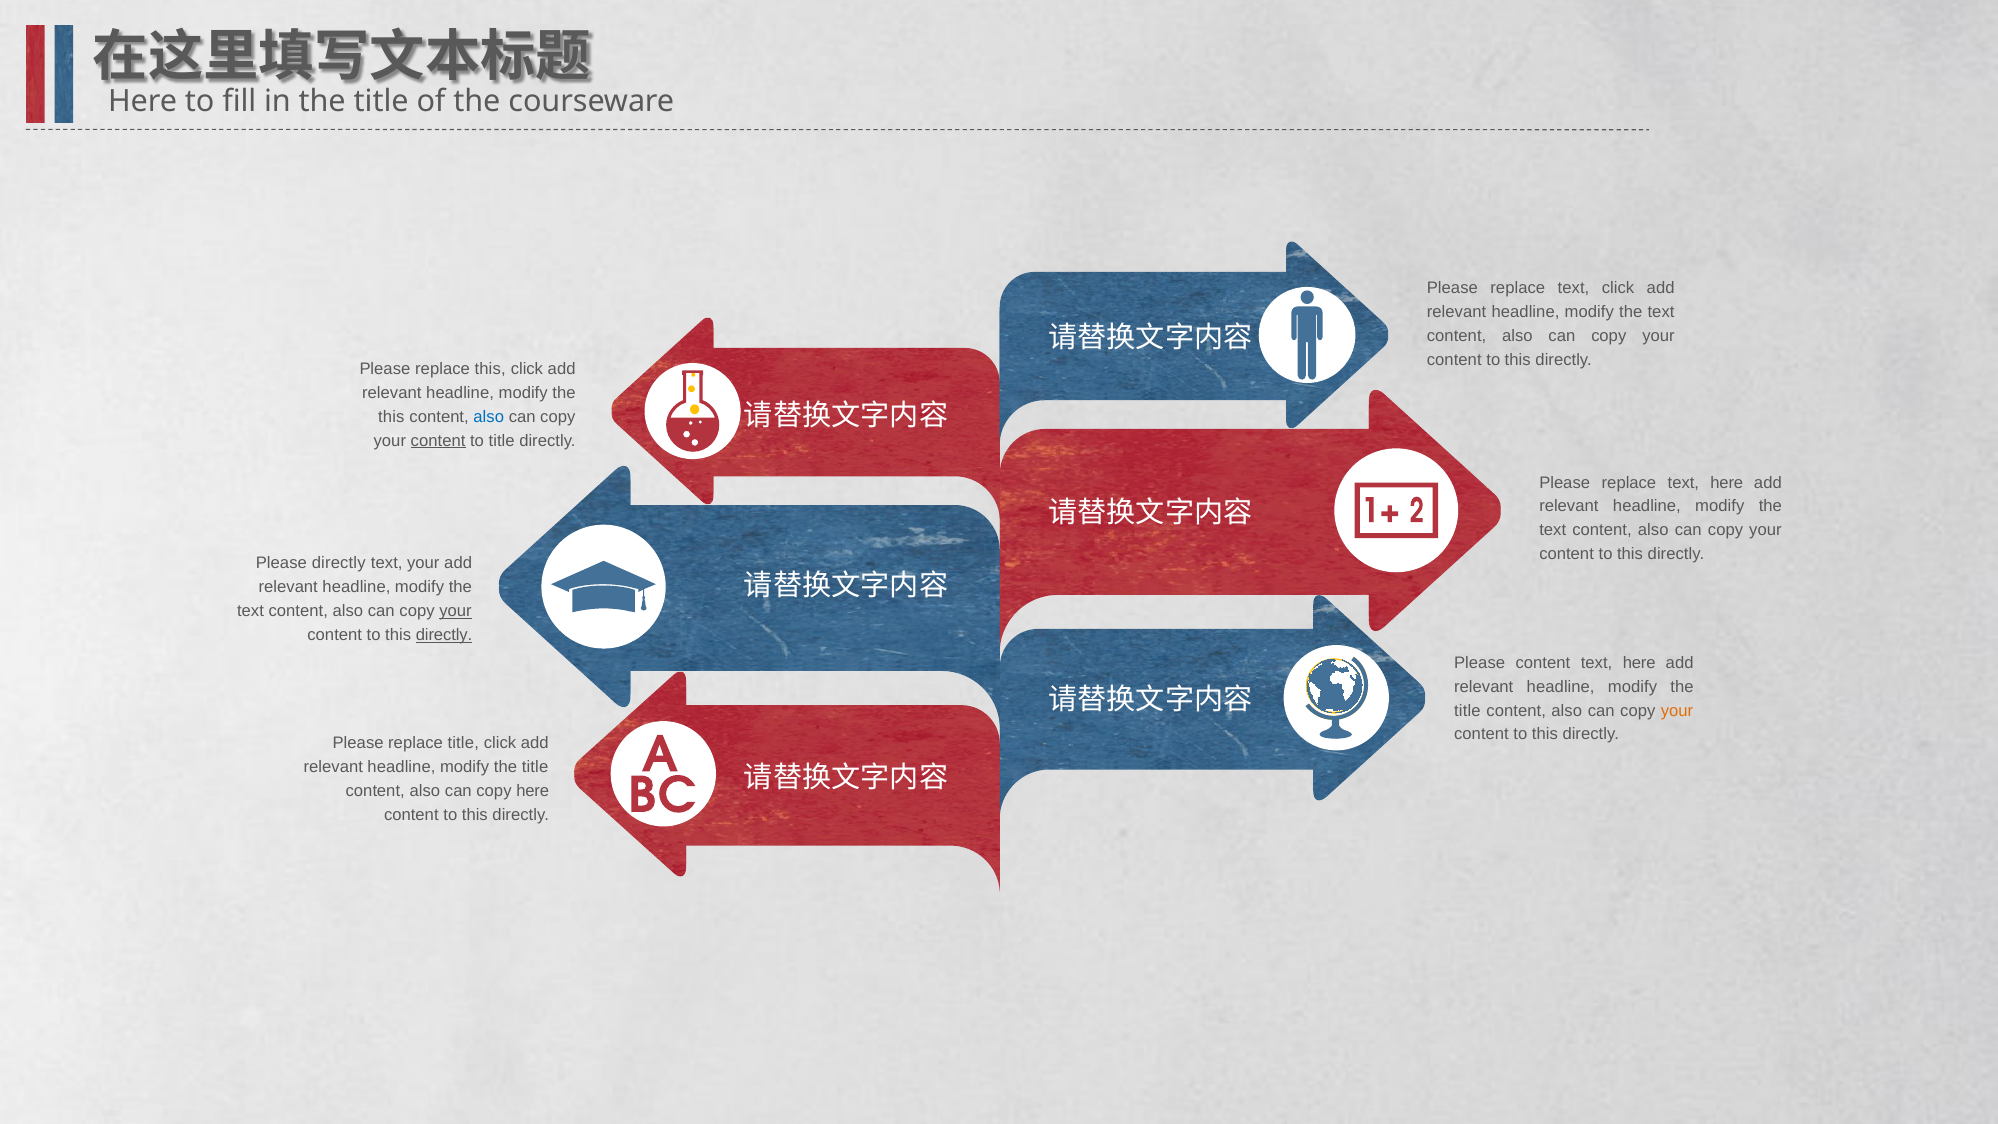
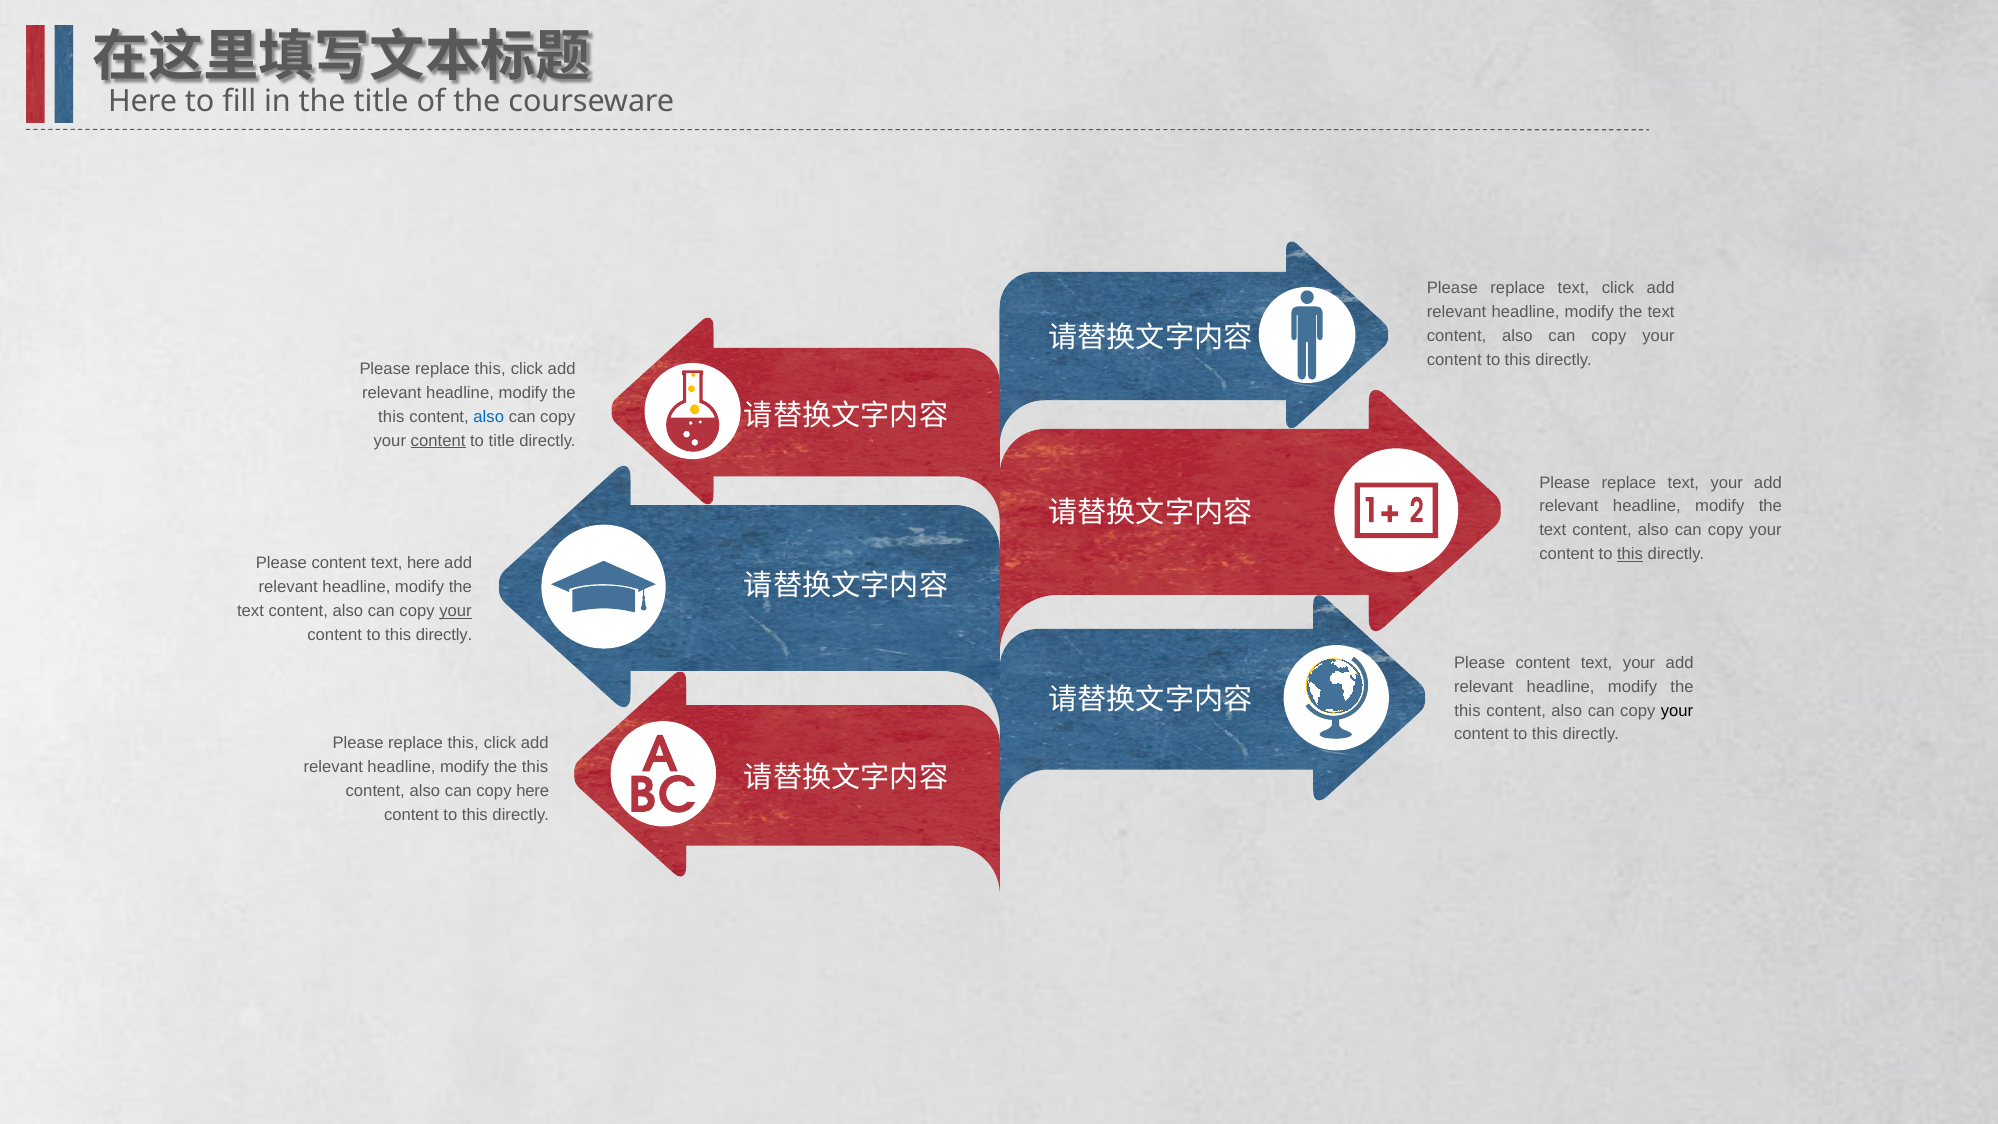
replace text here: here -> your (1727, 483)
this underline: none -> present (1630, 554)
directly: directly -> content (339, 563)
text your: your -> here (423, 563)
directly underline: present -> none (444, 635)
here: here -> your (1639, 663)
title: title -> this (1467, 710)
your colour: orange -> black (1677, 710)
title: title -> this (463, 743)
title: title -> this (535, 767)
